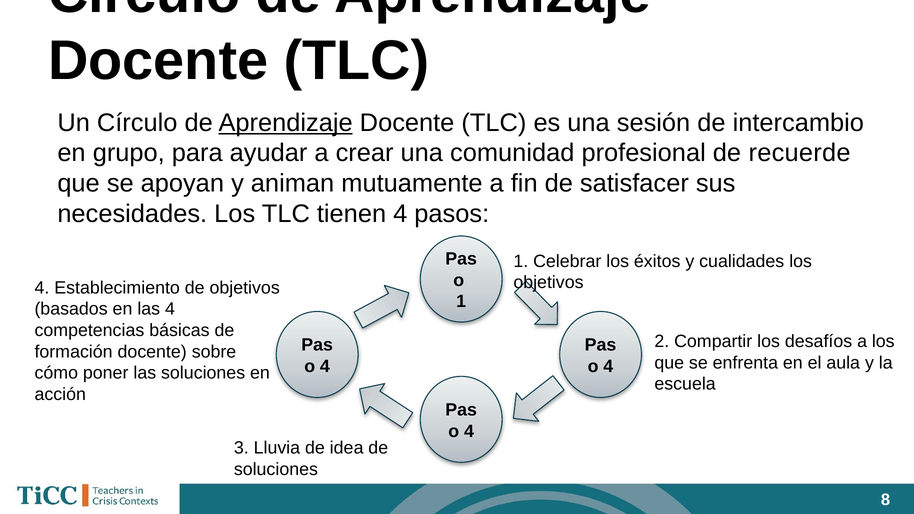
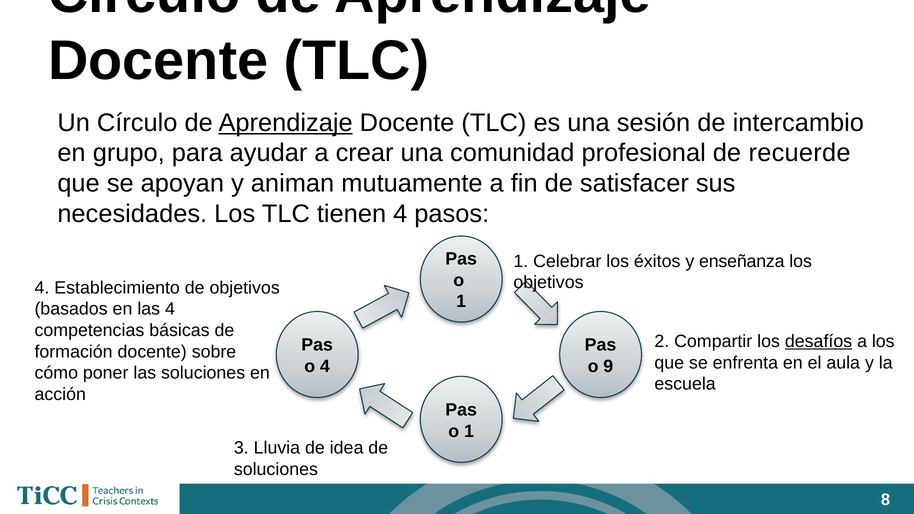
cualidades: cualidades -> enseñanza (742, 261)
desafíos underline: none -> present (819, 341)
4: 4 -> 9 (608, 366)
4: 4 -> 1 (469, 431)
